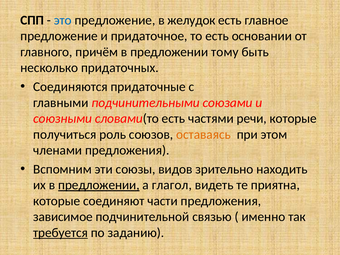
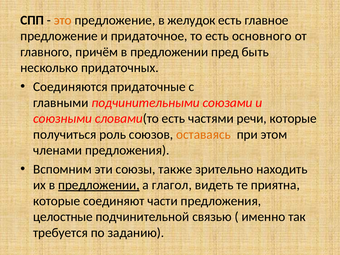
это colour: blue -> orange (63, 20)
основании: основании -> основного (262, 36)
тому: тому -> пред (225, 52)
видов: видов -> также (175, 169)
зависимое: зависимое -> целостные (63, 217)
требуется underline: present -> none (61, 233)
